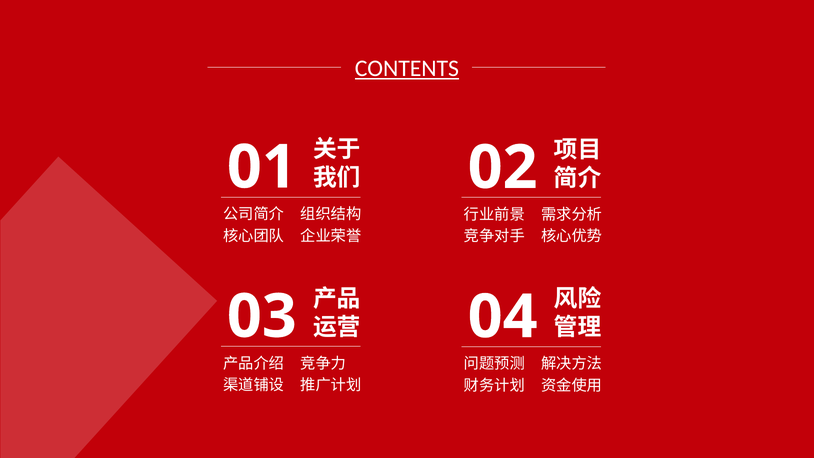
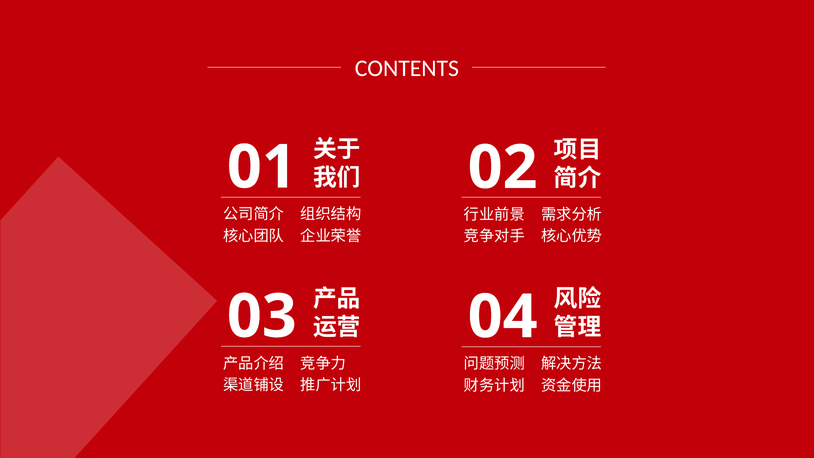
CONTENTS underline: present -> none (407, 68)
